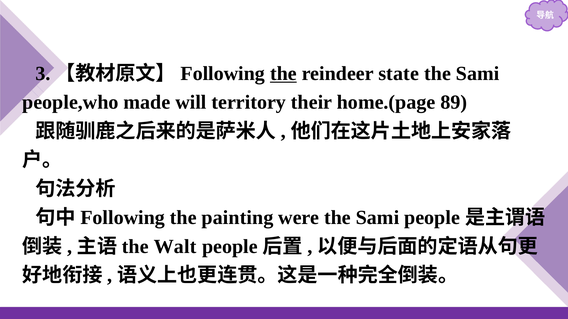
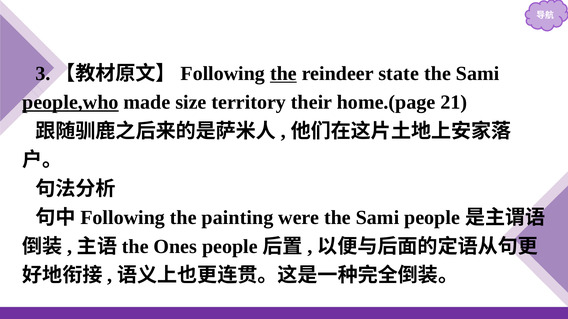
people,who underline: none -> present (70, 103)
will: will -> size (191, 103)
89: 89 -> 21 (454, 103)
Walt: Walt -> Ones (175, 247)
